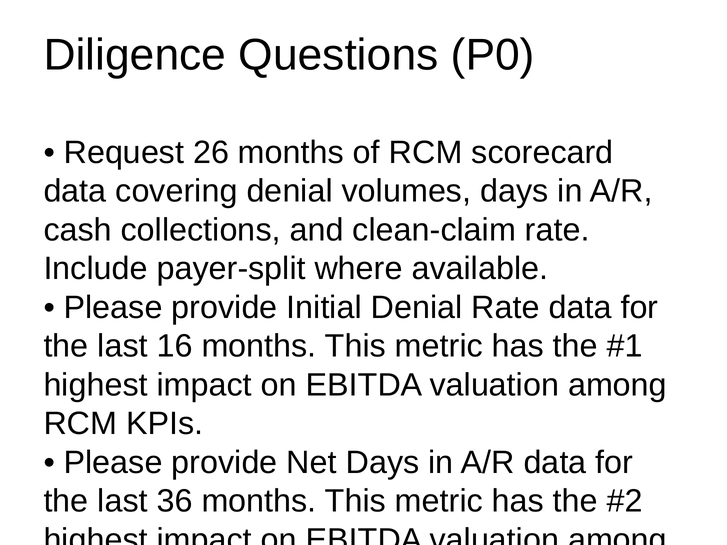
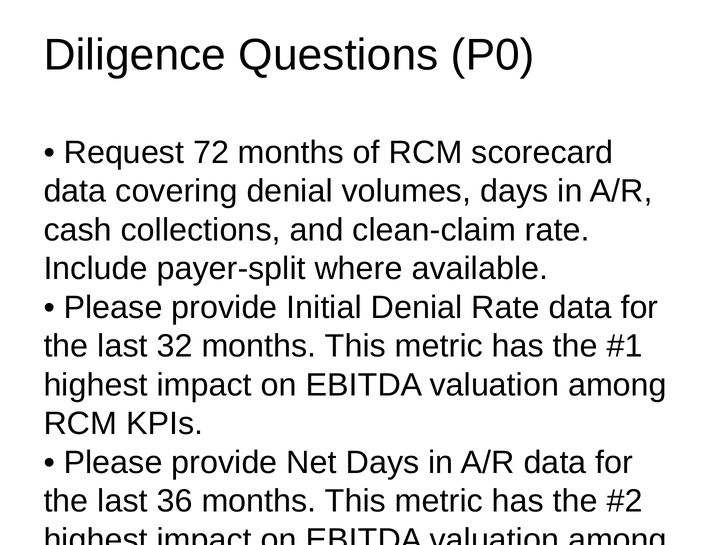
26: 26 -> 72 (211, 152)
16: 16 -> 32 (175, 346)
